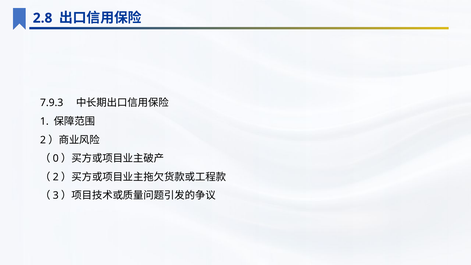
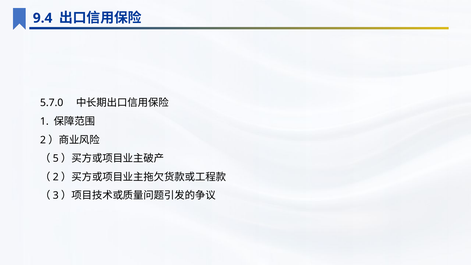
2.8: 2.8 -> 9.4 (43, 18)
7.9.3: 7.9.3 -> 5.7.0 (52, 103)
0: 0 -> 5 (56, 158)
